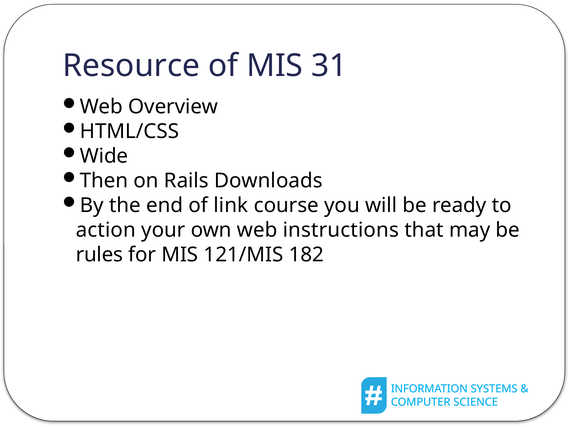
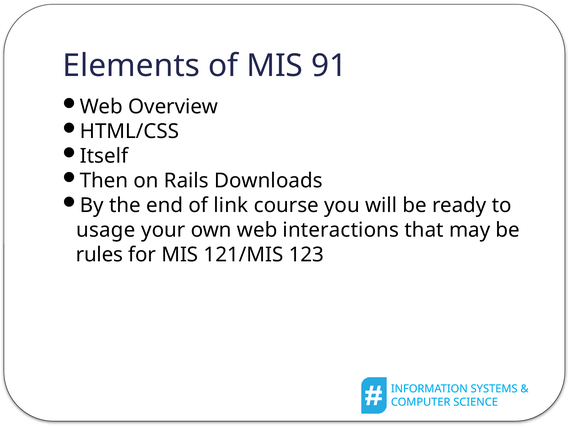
Resource: Resource -> Elements (131, 66)
31: 31 -> 91 (329, 66)
Wide: Wide -> Itself (104, 156)
action: action -> usage (106, 230)
instructions: instructions -> interactions (341, 230)
182: 182 -> 123 (306, 255)
